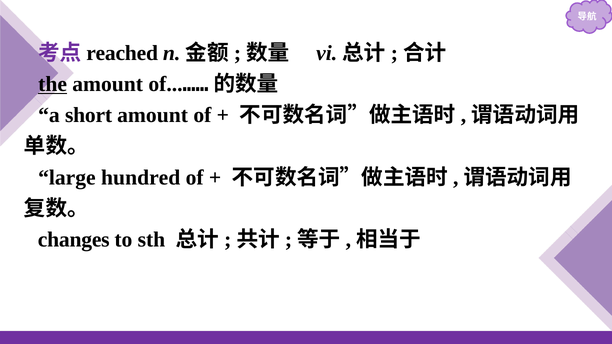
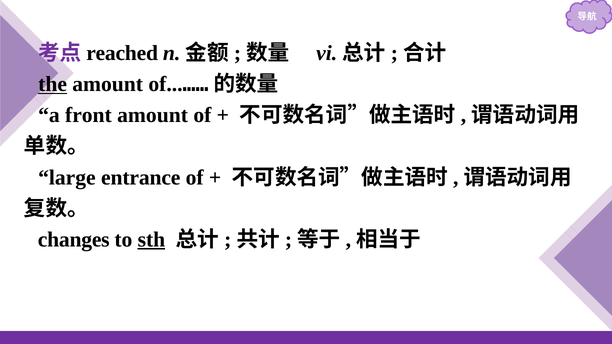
short: short -> front (88, 115)
hundred: hundred -> entrance (141, 177)
sth underline: none -> present (151, 240)
